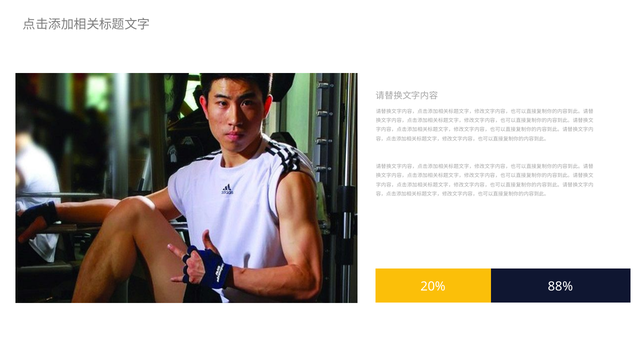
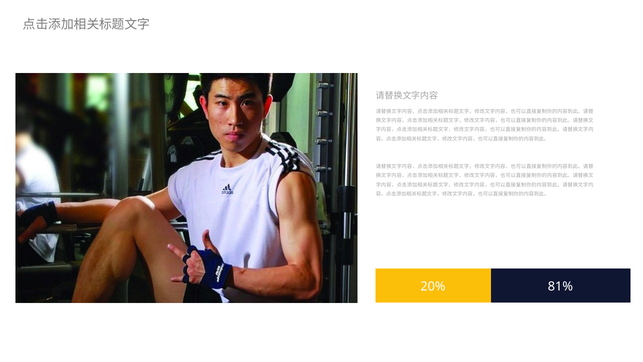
88%: 88% -> 81% (560, 286)
